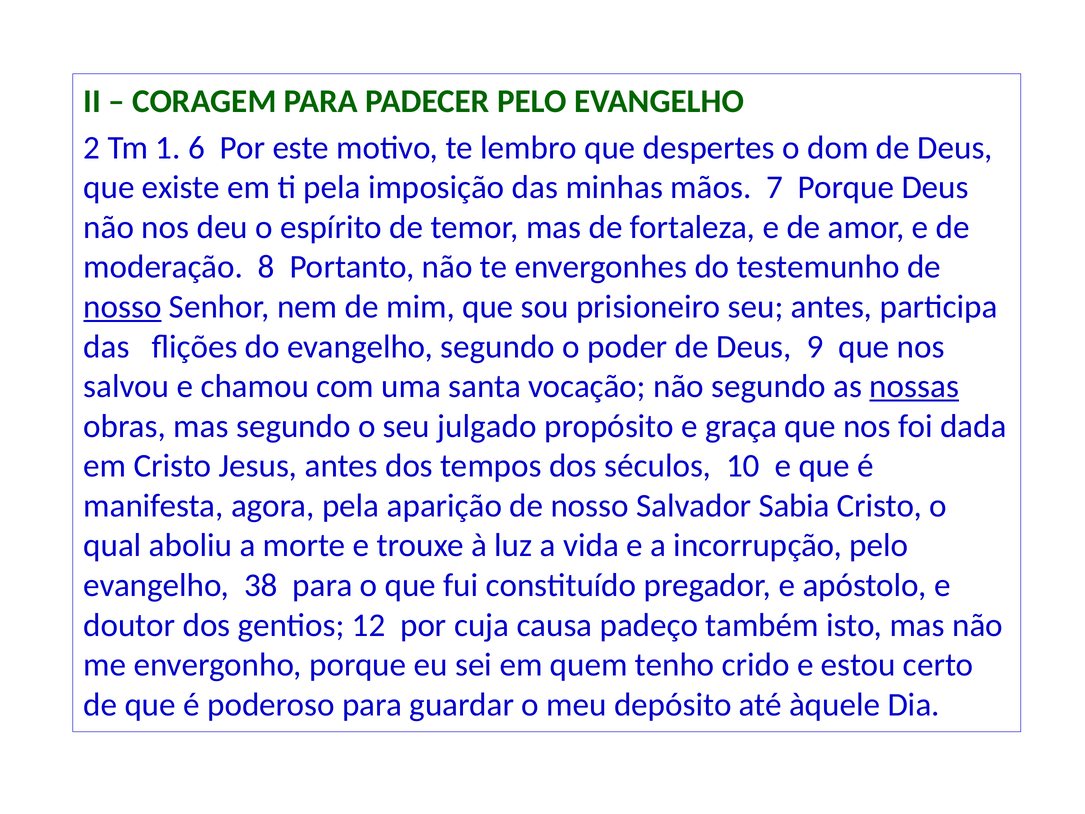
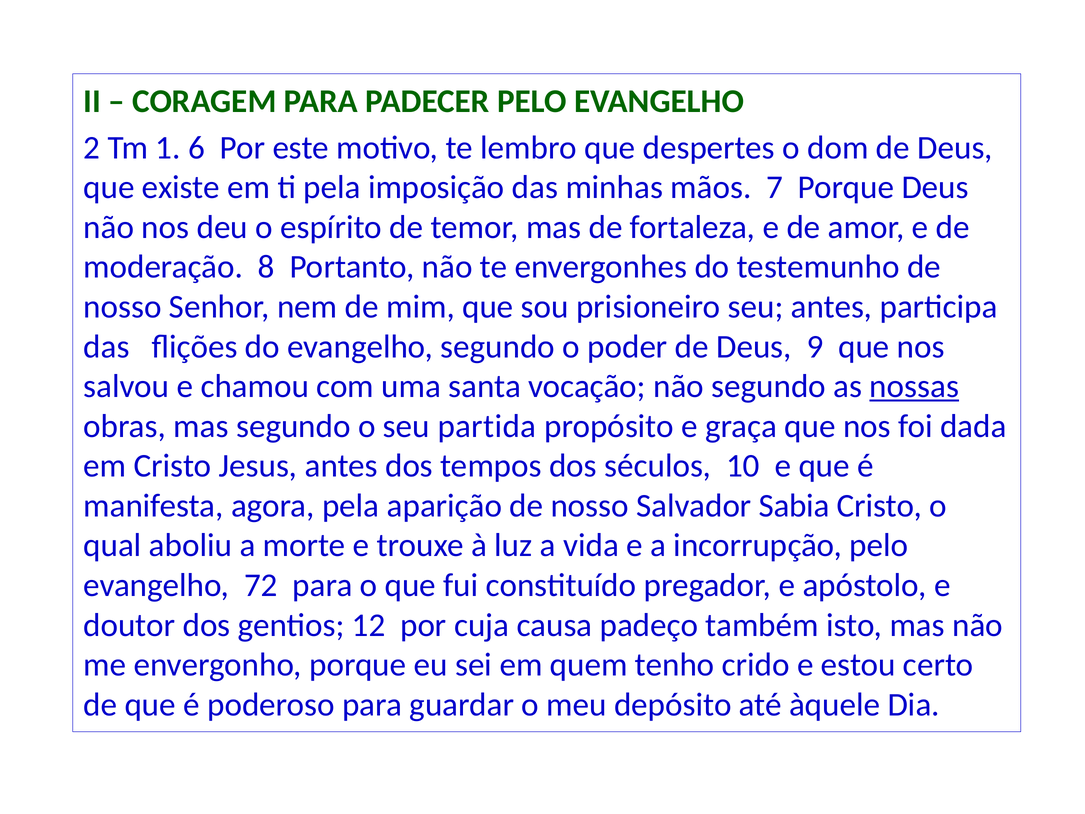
nosso underline: present -> none (122, 307)
julgado: julgado -> partida (487, 426)
38: 38 -> 72 (261, 585)
